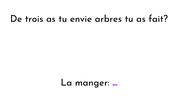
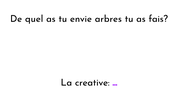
trois: trois -> quel (34, 19)
fait: fait -> fais (158, 19)
manger: manger -> creative (92, 83)
